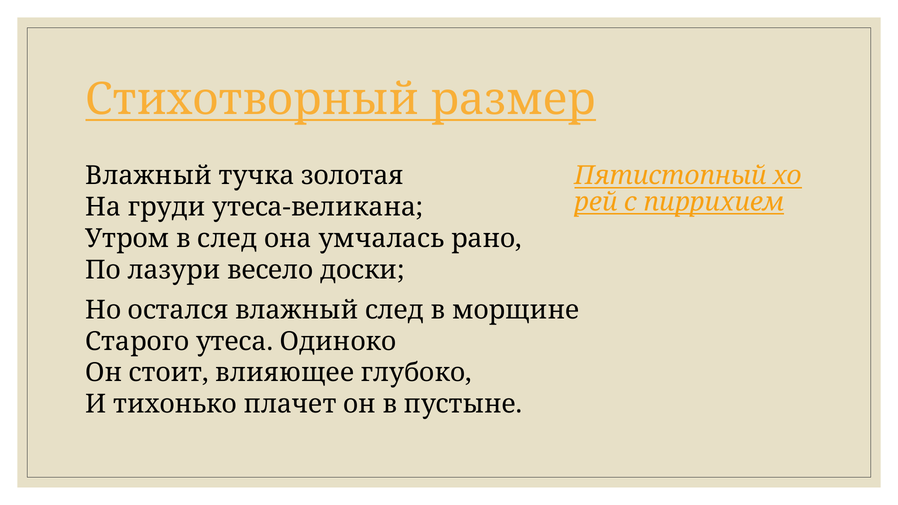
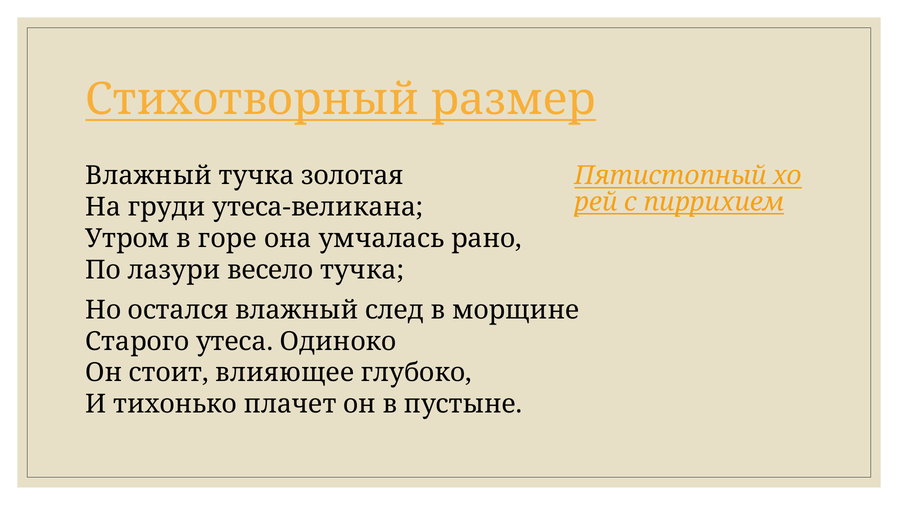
в след: след -> горе (227, 239)
весело доски: доски -> тучка (362, 270)
